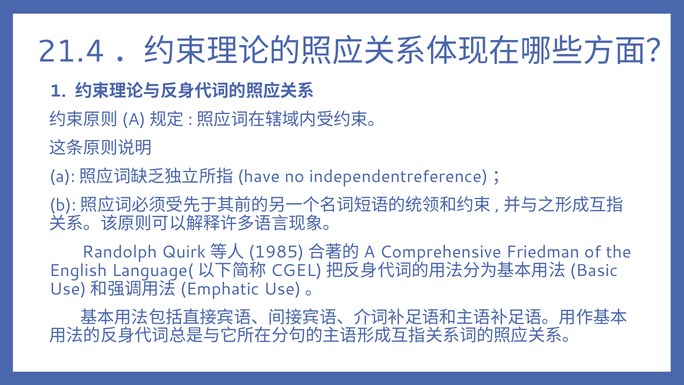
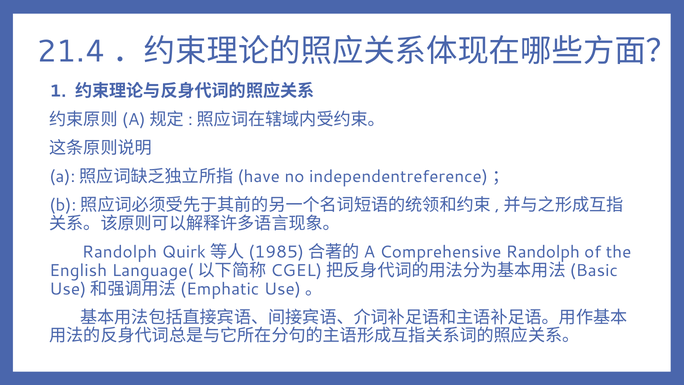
Comprehensive Friedman: Friedman -> Randolph (543, 252)
